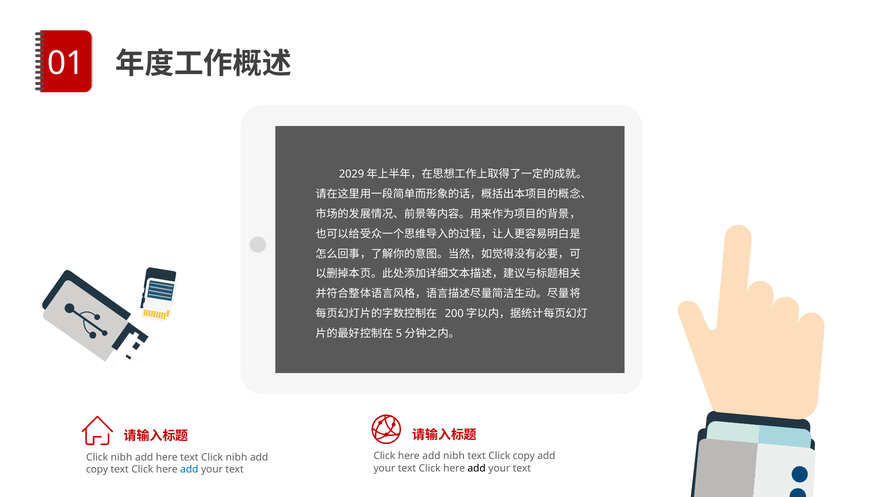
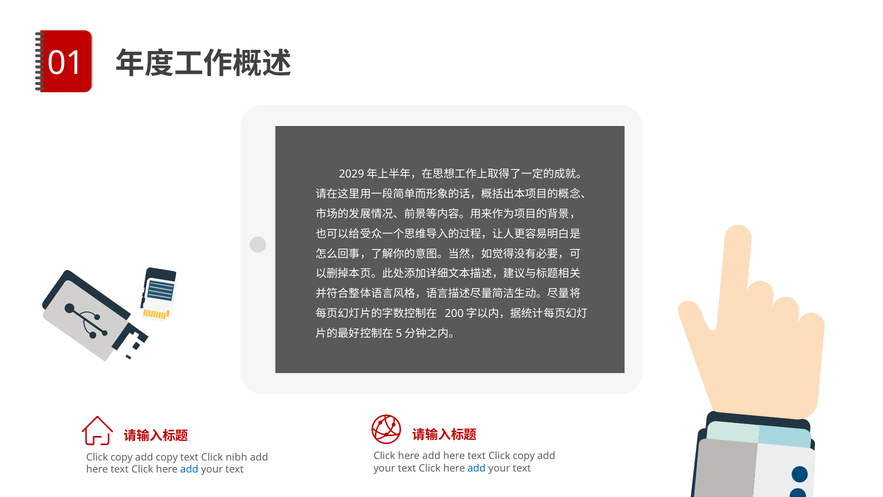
here add nibh: nibh -> here (454, 456)
nibh: nibh -> copy (122, 457)
add here: here -> copy (167, 457)
add colour: black -> blue (477, 468)
copy: copy -> here (97, 469)
